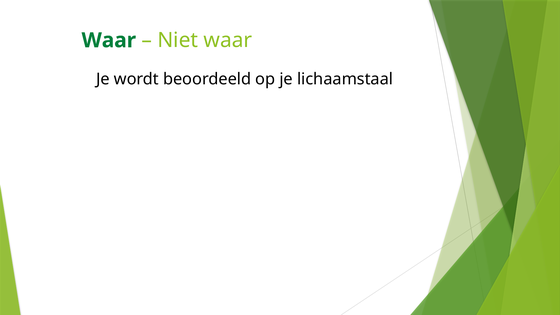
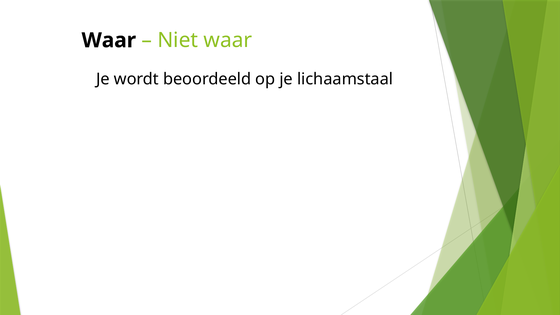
Waar colour: green -> black (109, 40)
